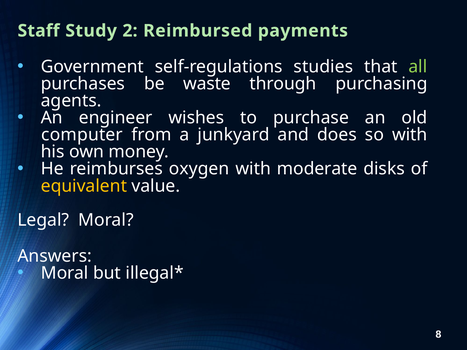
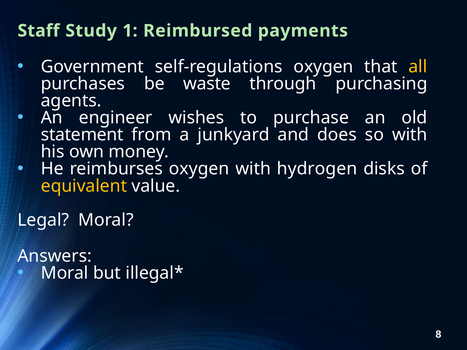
2: 2 -> 1 (130, 31)
self-regulations studies: studies -> oxygen (324, 67)
all colour: light green -> yellow (418, 67)
computer: computer -> statement (82, 135)
moderate: moderate -> hydrogen (317, 169)
